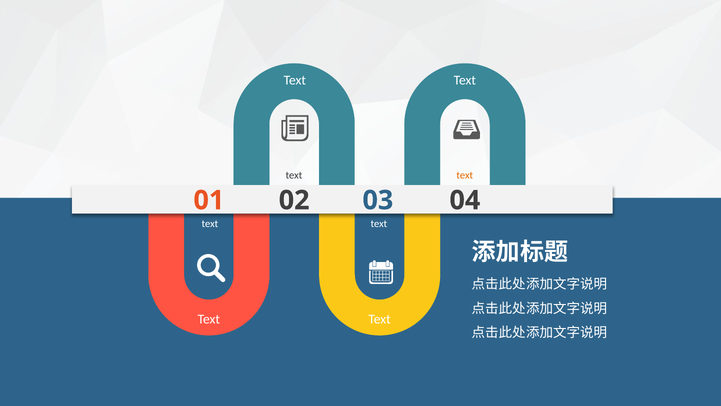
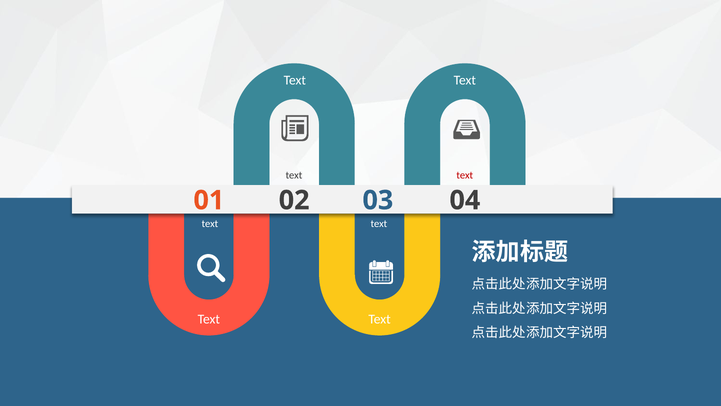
text colour: orange -> red (465, 175)
